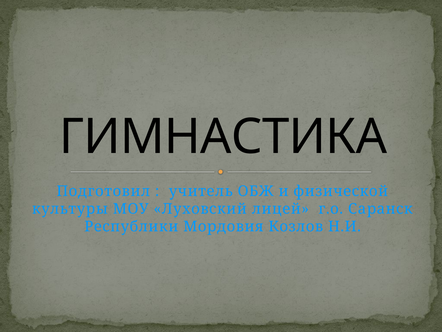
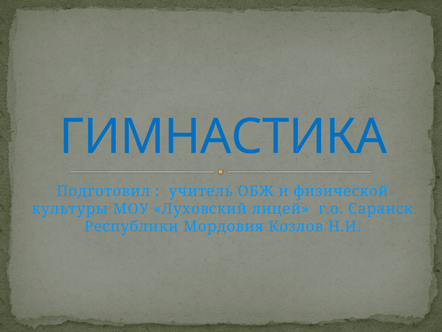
ГИМНАСТИКА colour: black -> blue (223, 137)
